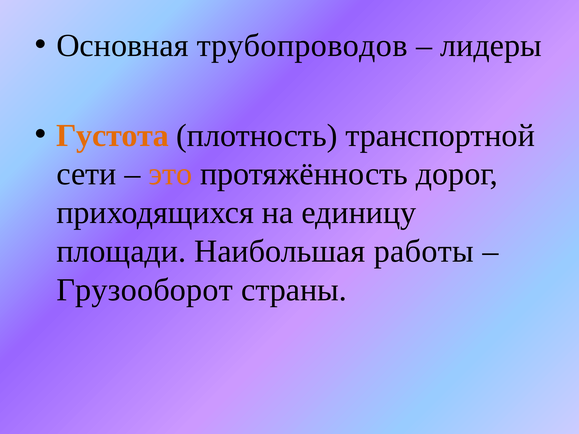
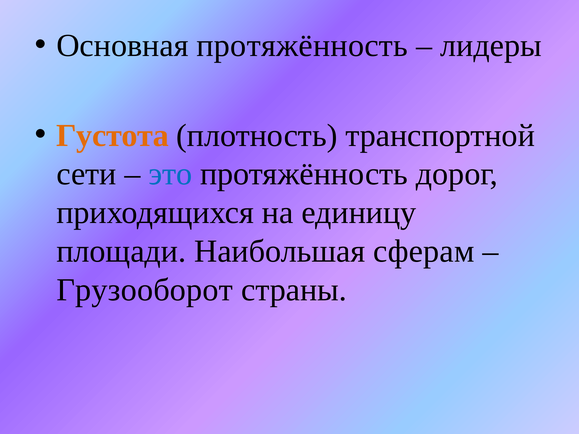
Основная трубопроводов: трубопроводов -> протяжённость (302, 46)
это colour: orange -> blue (170, 174)
работы: работы -> сферам (424, 251)
